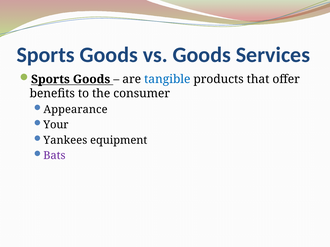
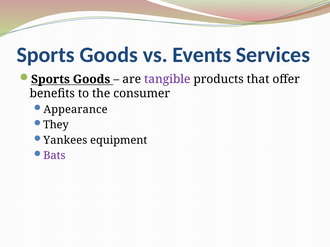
vs Goods: Goods -> Events (202, 55)
tangible colour: blue -> purple (167, 79)
Your: Your -> They (56, 125)
